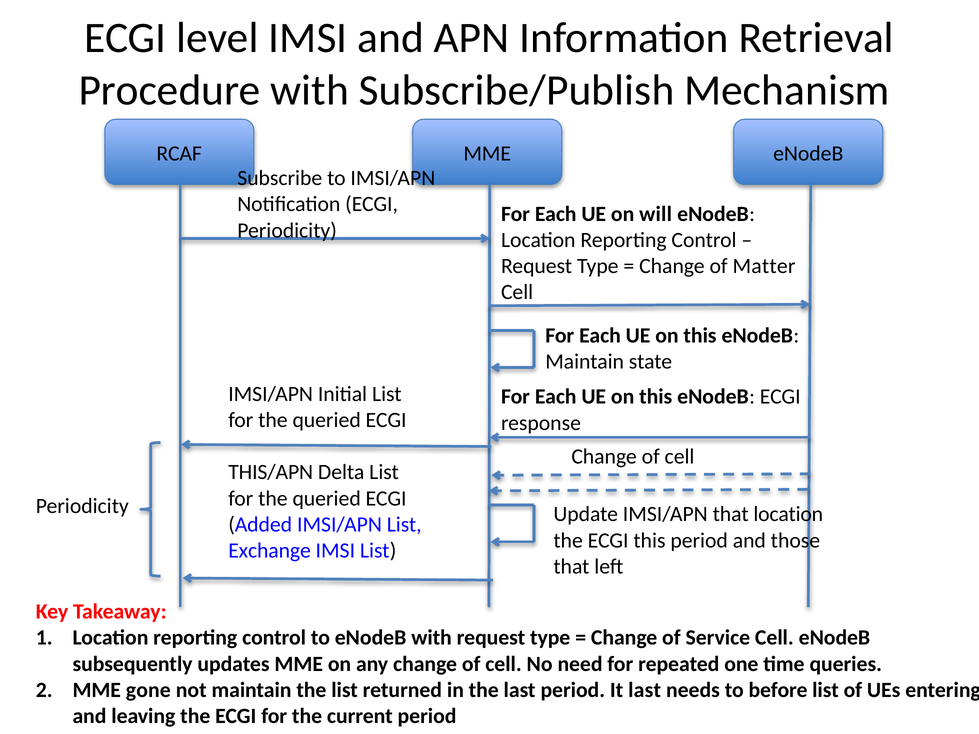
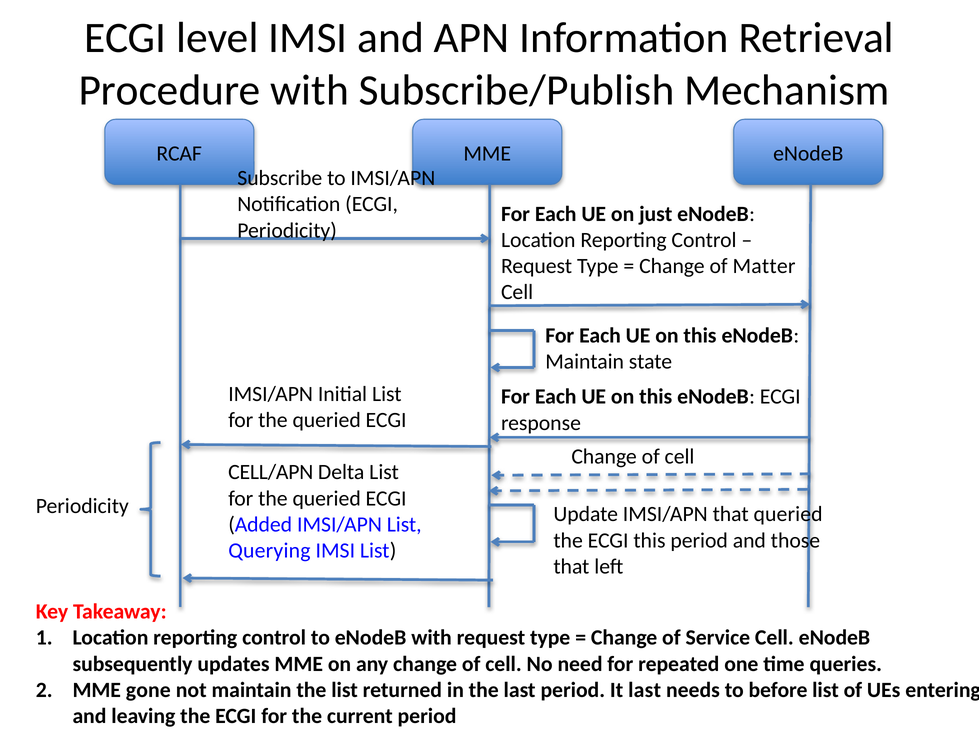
will: will -> just (656, 214)
THIS/APN: THIS/APN -> CELL/APN (271, 472)
that location: location -> queried (788, 514)
Exchange: Exchange -> Querying (269, 551)
